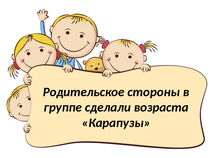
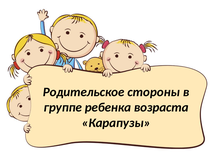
сделали: сделали -> ребенка (108, 108)
